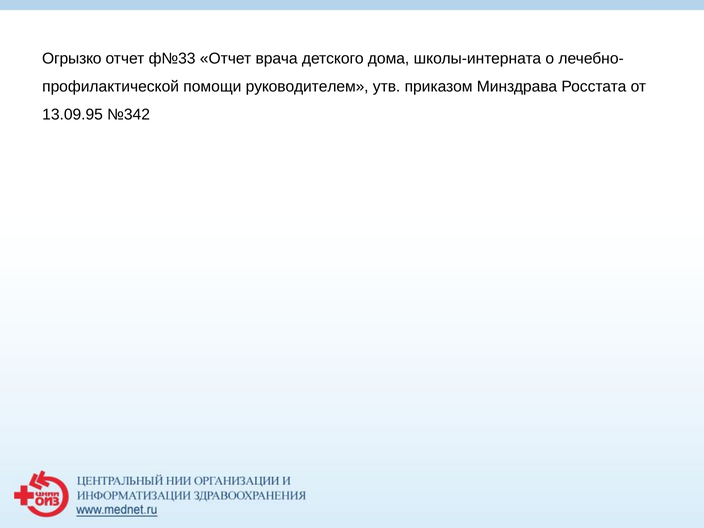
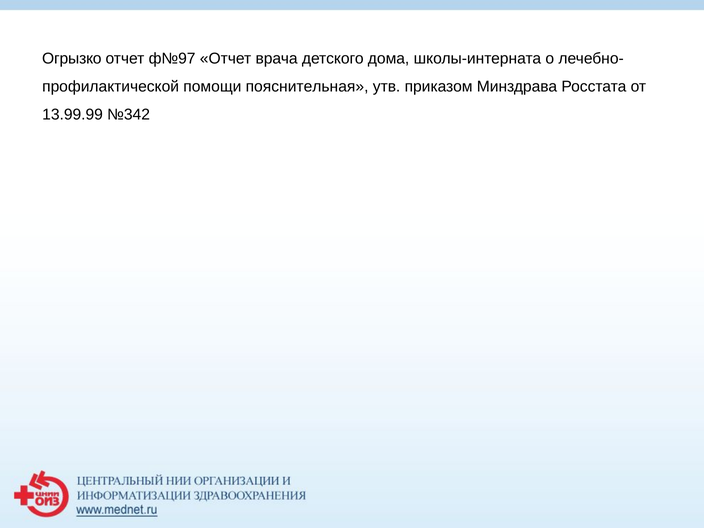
ф№33: ф№33 -> ф№97 (172, 59)
руководителем: руководителем -> пояснительная (307, 87)
13.09.95: 13.09.95 -> 13.99.99 (73, 115)
